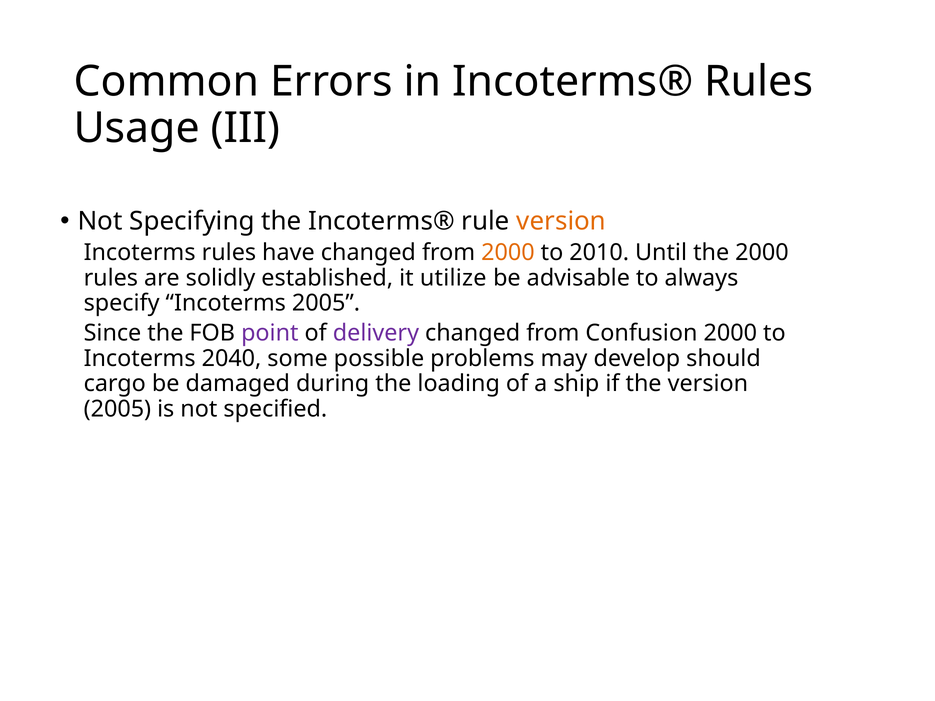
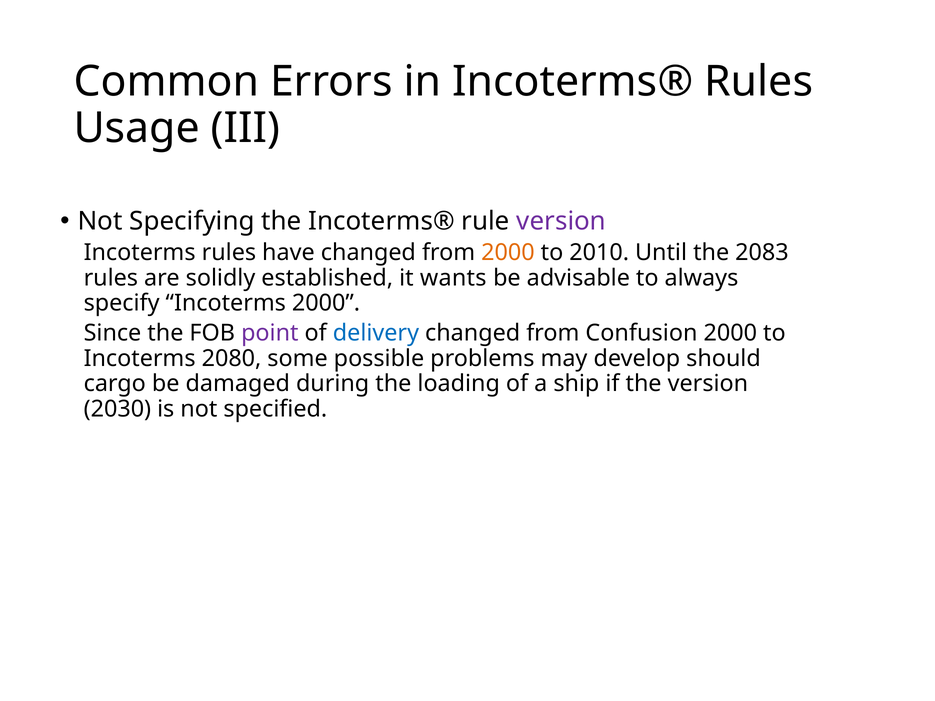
version colour: orange -> purple (561, 221)
the 2000: 2000 -> 2083 (762, 253)
utilize: utilize -> wants (453, 278)
Incoterms 2005: 2005 -> 2000 (326, 303)
delivery colour: purple -> blue (376, 333)
2040: 2040 -> 2080 (232, 359)
2005: 2005 -> 2030 (117, 409)
